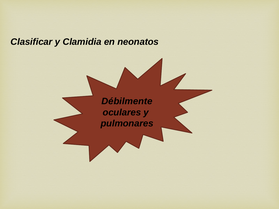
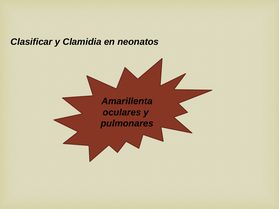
Débilmente: Débilmente -> Amarillenta (127, 101)
